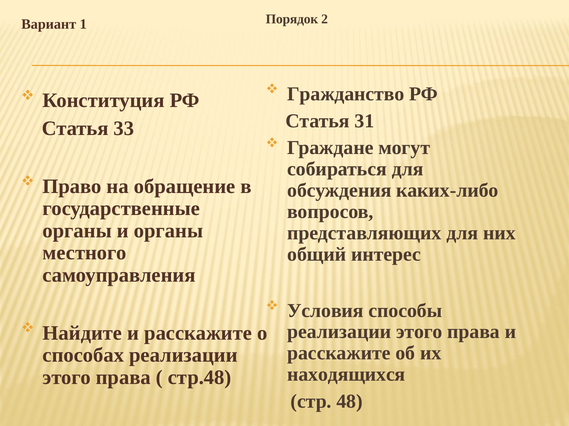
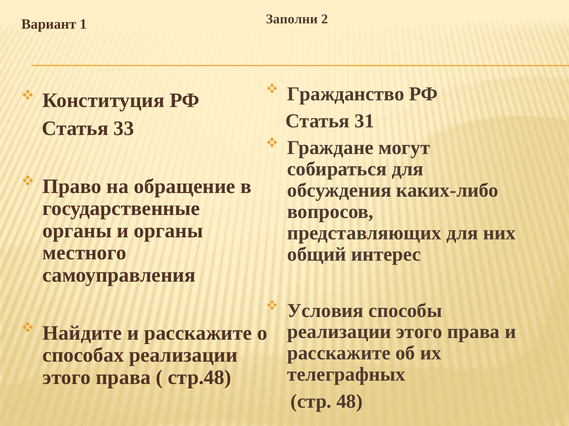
Порядок: Порядок -> Заполни (292, 19)
находящихся: находящихся -> телеграфных (346, 375)
